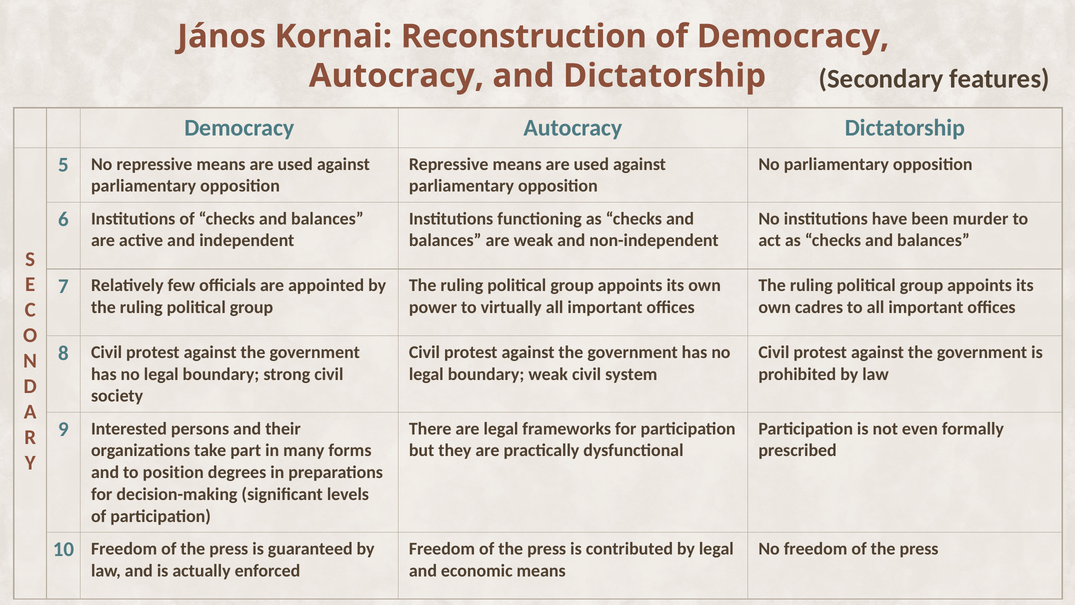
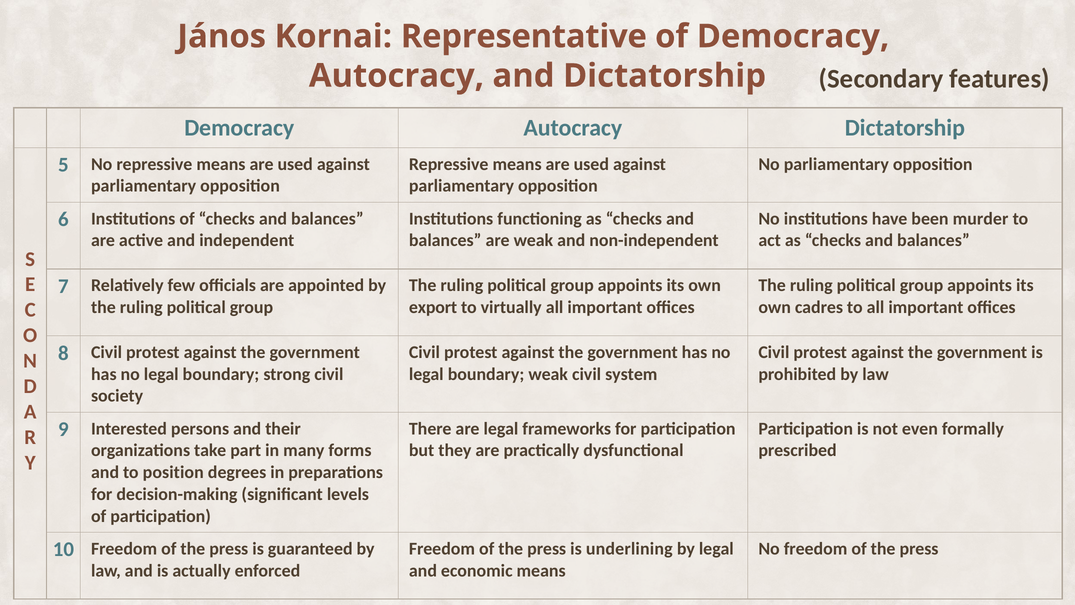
Reconstruction: Reconstruction -> Representative (524, 36)
power: power -> export (433, 307)
contributed: contributed -> underlining (629, 548)
